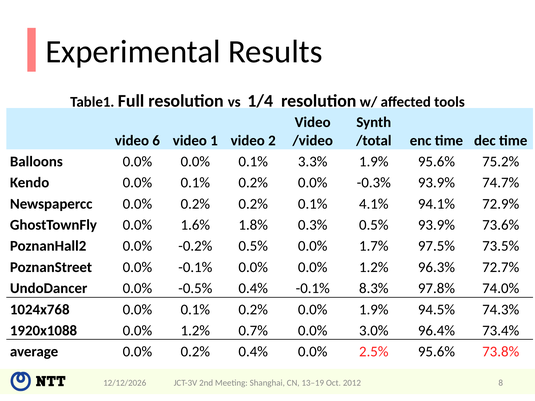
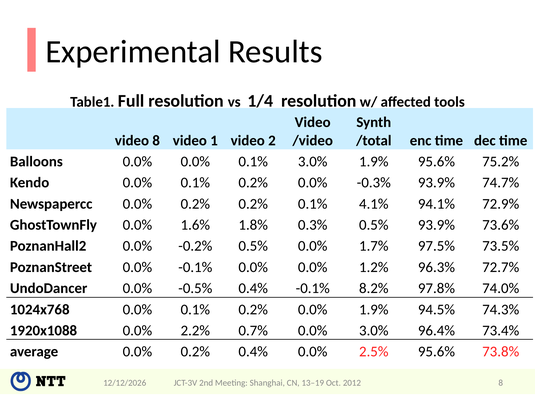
video 6: 6 -> 8 (156, 141)
0.1% 3.3%: 3.3% -> 3.0% (313, 162)
8.3%: 8.3% -> 8.2% (374, 289)
1920x1088 0.0% 1.2%: 1.2% -> 2.2% (195, 331)
